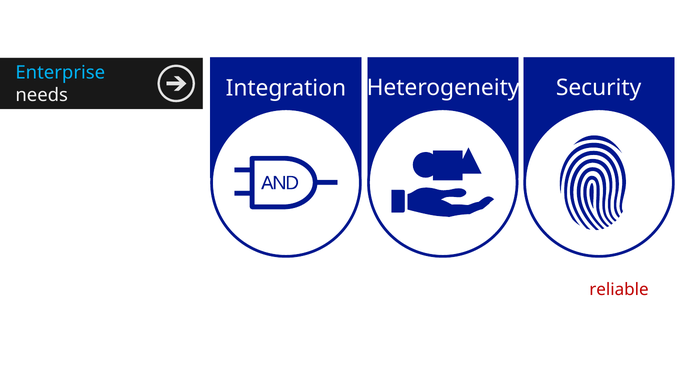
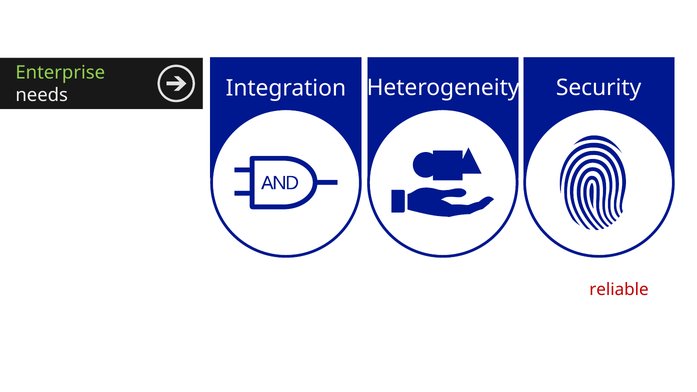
Enterprise colour: light blue -> light green (60, 73)
